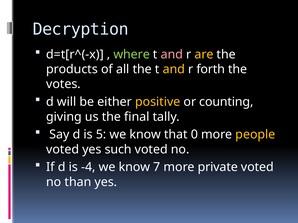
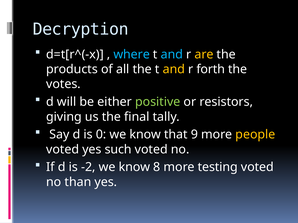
where colour: light green -> light blue (132, 54)
and colour: pink -> light blue (172, 54)
positive colour: yellow -> light green (158, 102)
counting: counting -> resistors (226, 102)
5: 5 -> 0 (101, 135)
0: 0 -> 9 (194, 135)
-4: -4 -> -2 (88, 167)
7: 7 -> 8 (157, 167)
private: private -> testing (218, 167)
